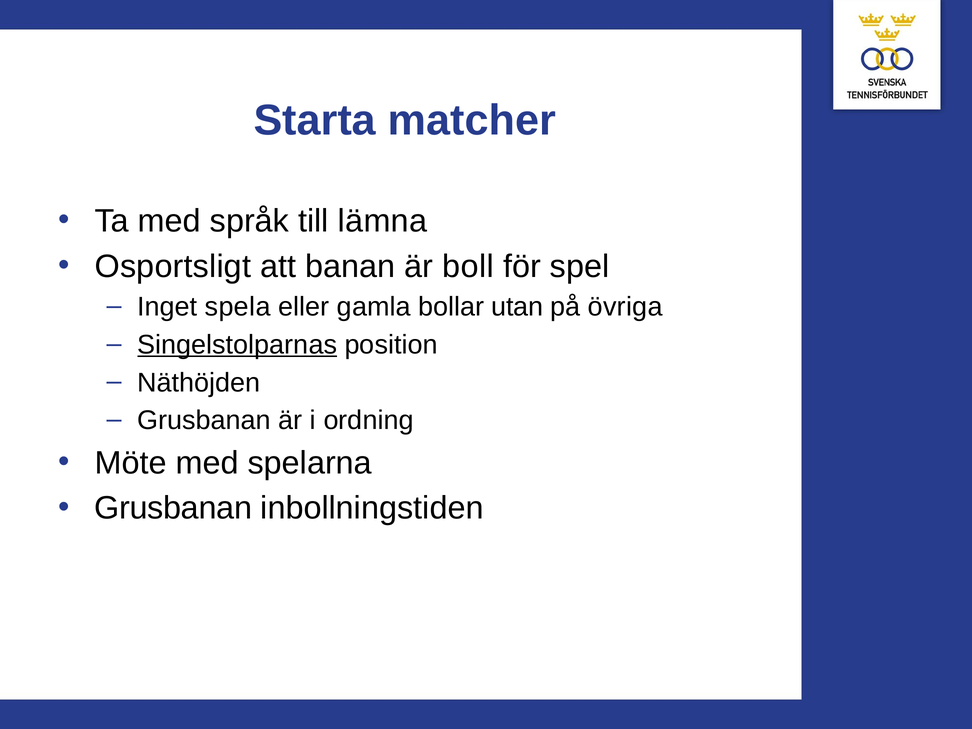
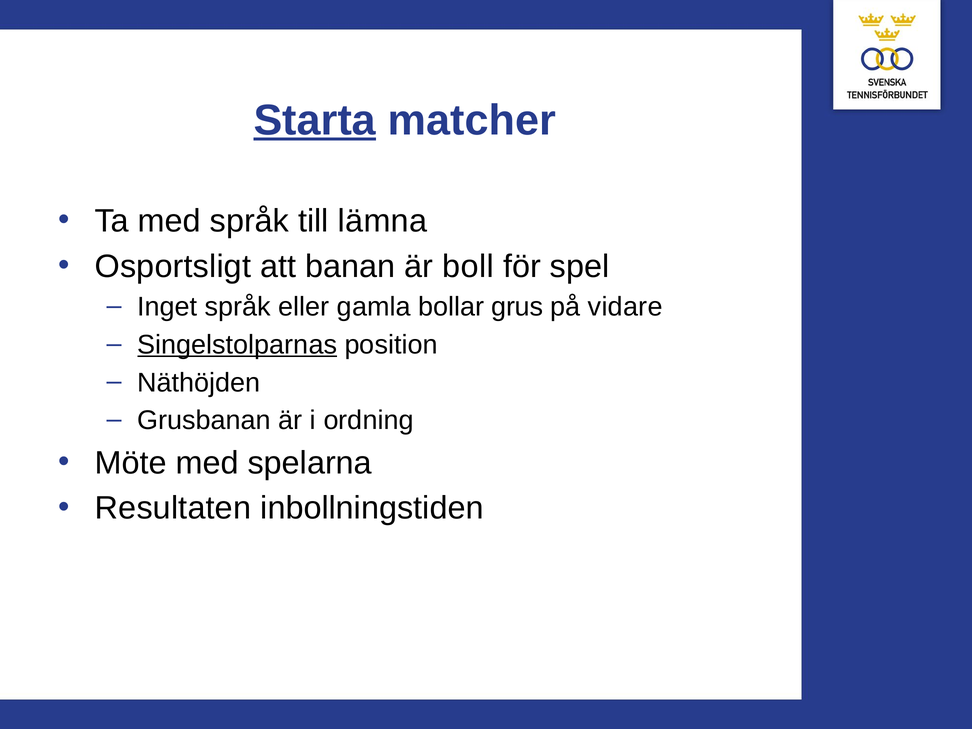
Starta underline: none -> present (315, 120)
Inget spela: spela -> språk (238, 307)
utan: utan -> grus (517, 307)
övriga: övriga -> vidare (625, 307)
Grusbanan: Grusbanan -> Resultaten (173, 508)
